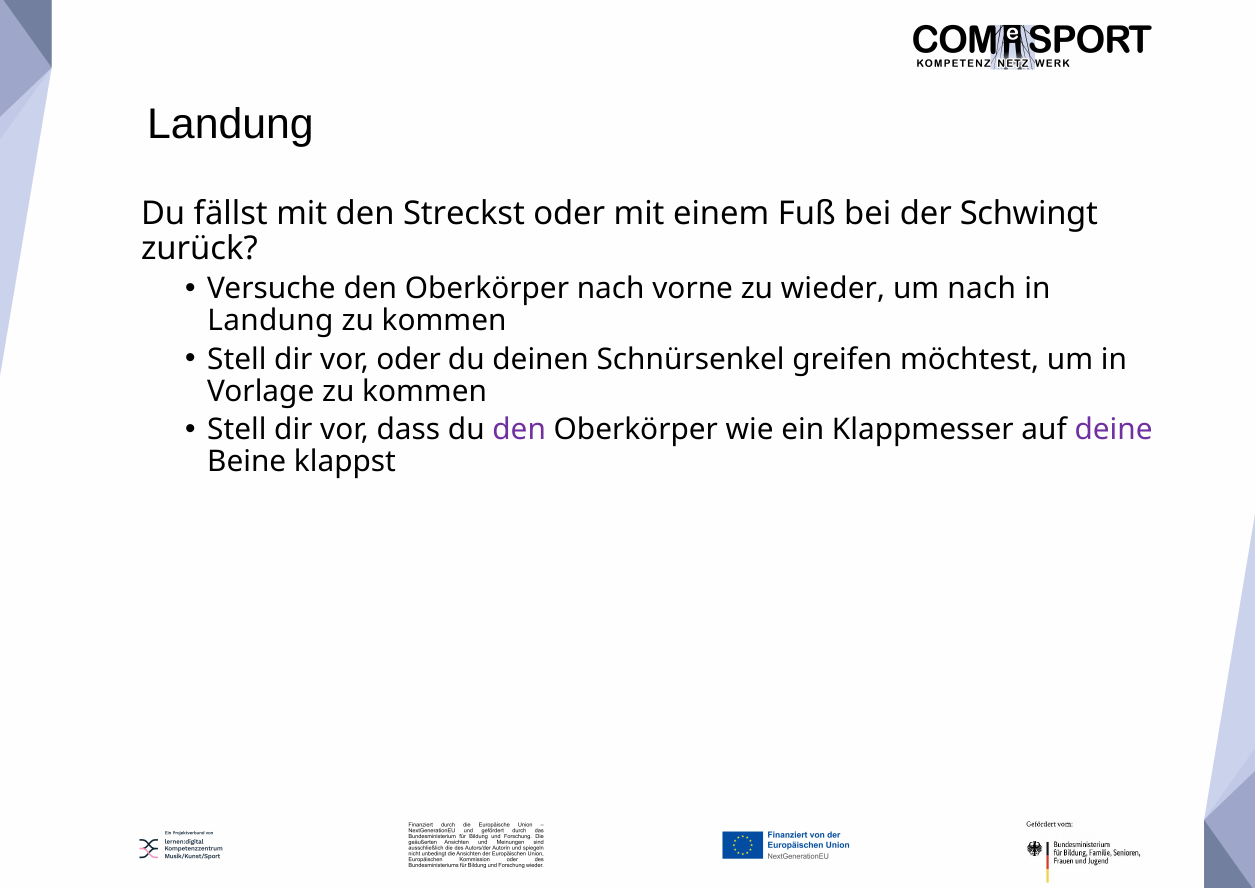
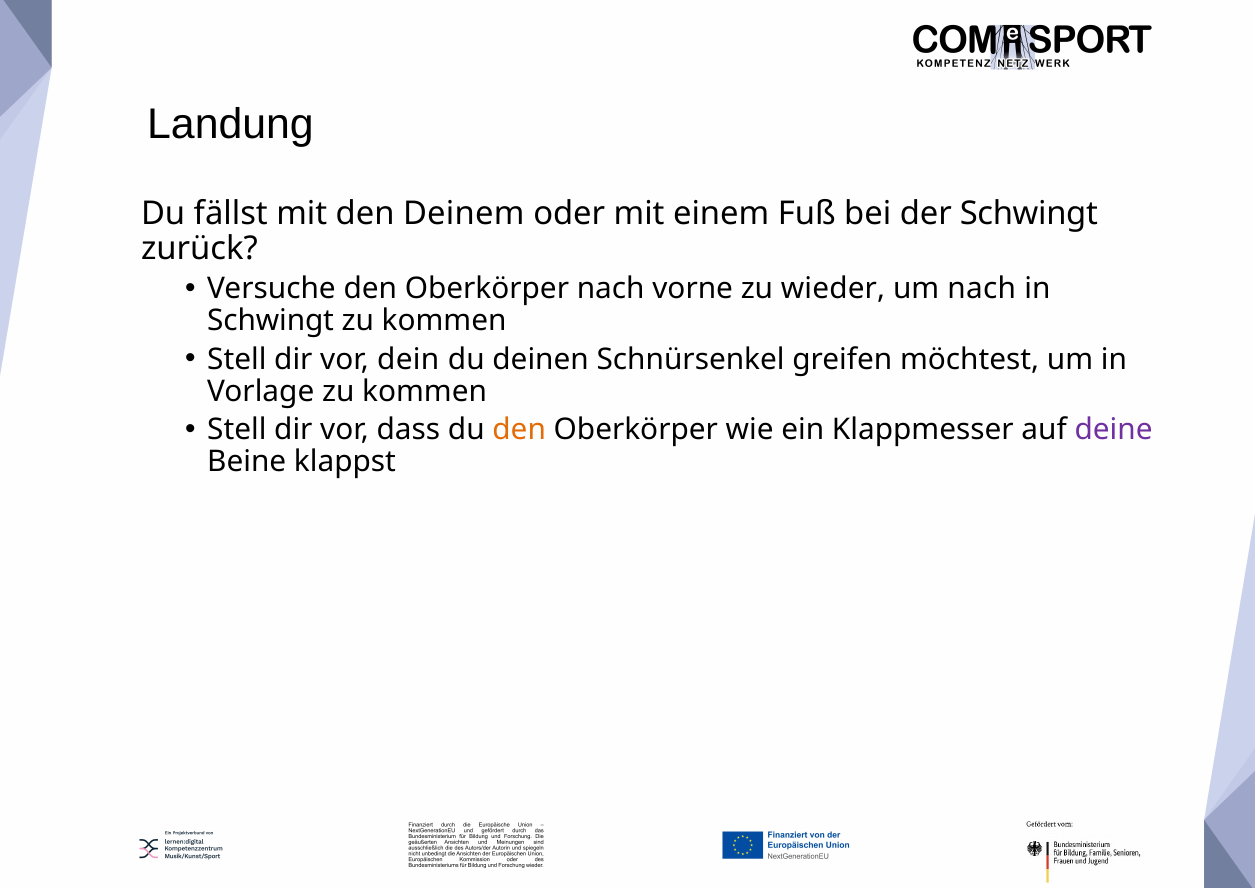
Streckst: Streckst -> Deinem (464, 213)
Landung: Landung -> Schwingt (271, 321)
vor oder: oder -> dein (408, 359)
den colour: purple -> orange (519, 429)
